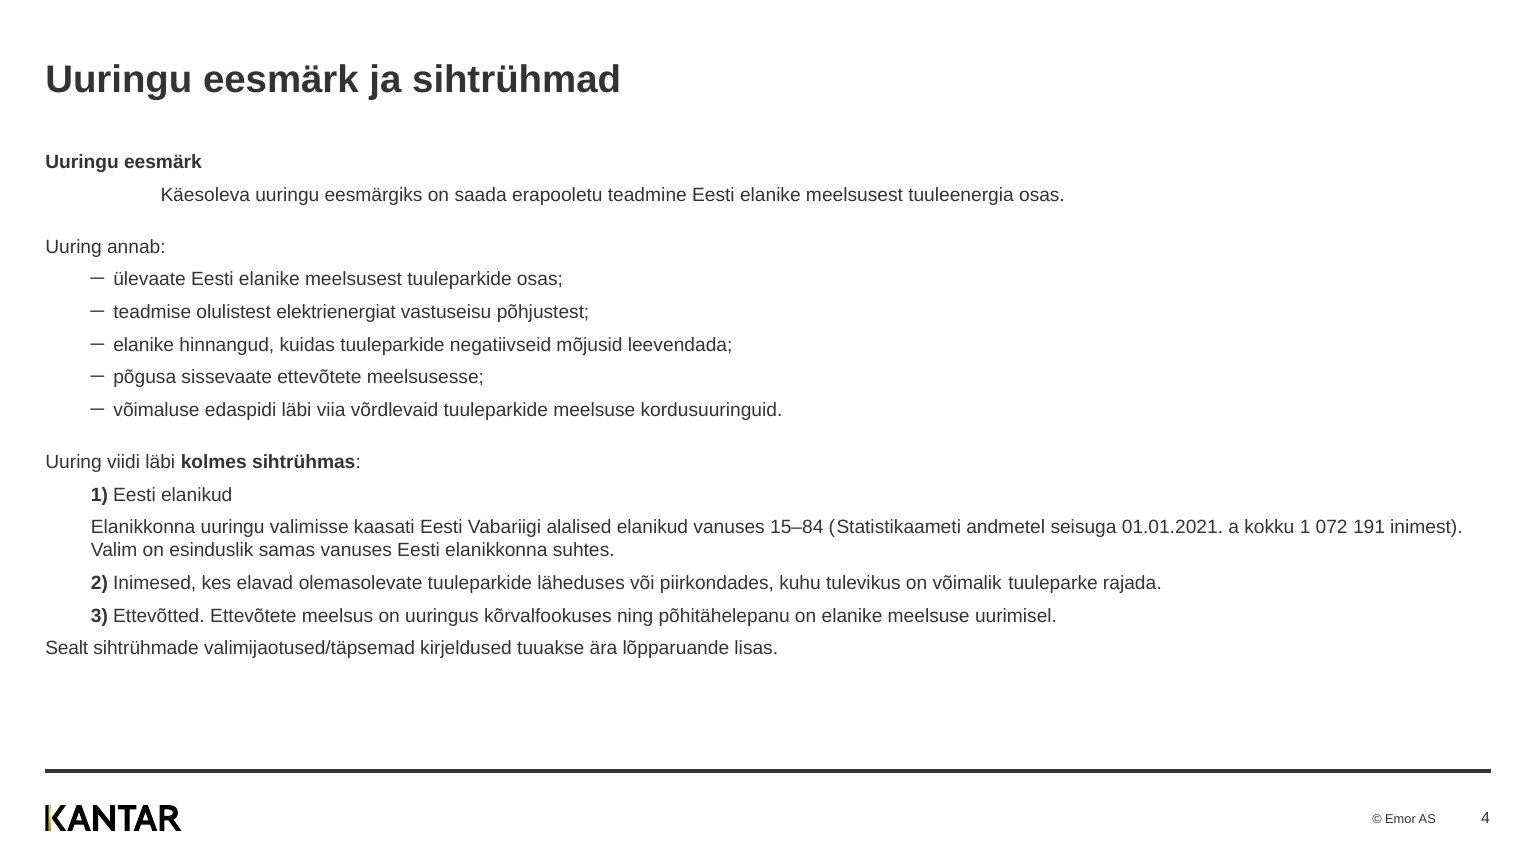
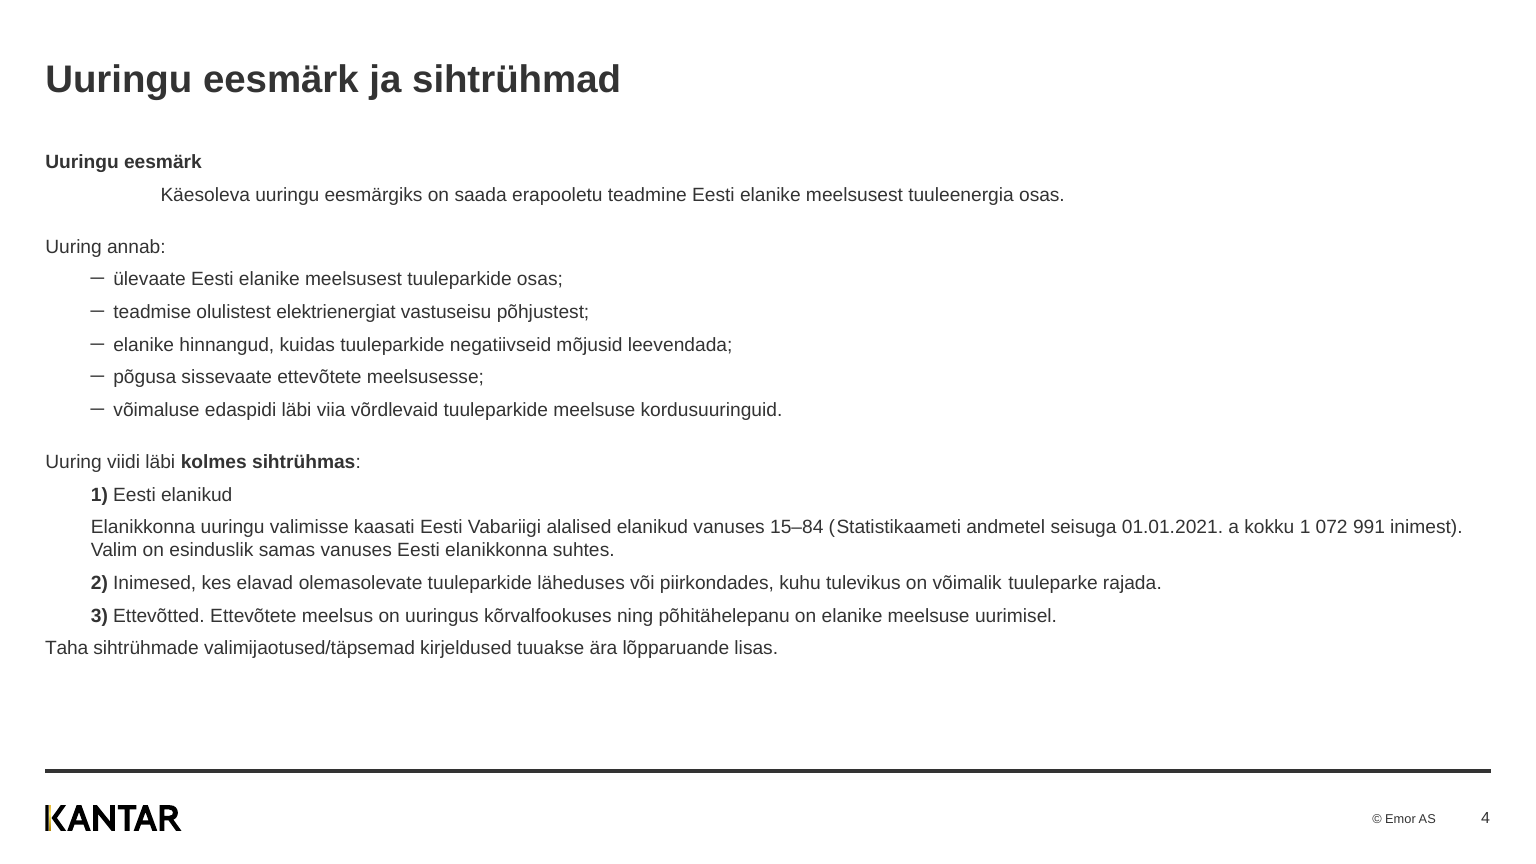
191: 191 -> 991 (1369, 527)
Sealt: Sealt -> Taha (67, 648)
